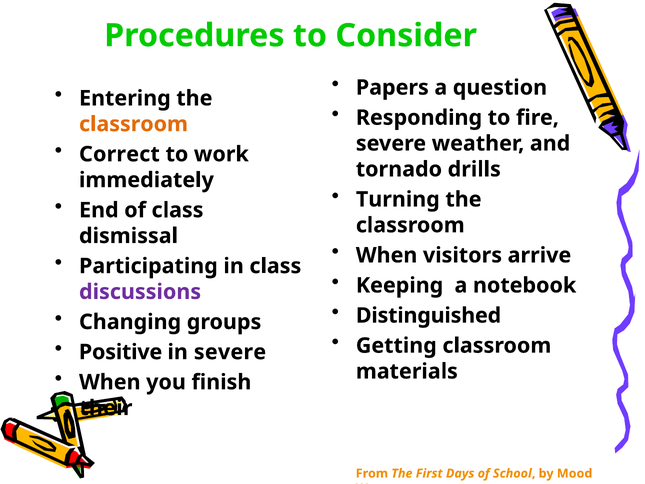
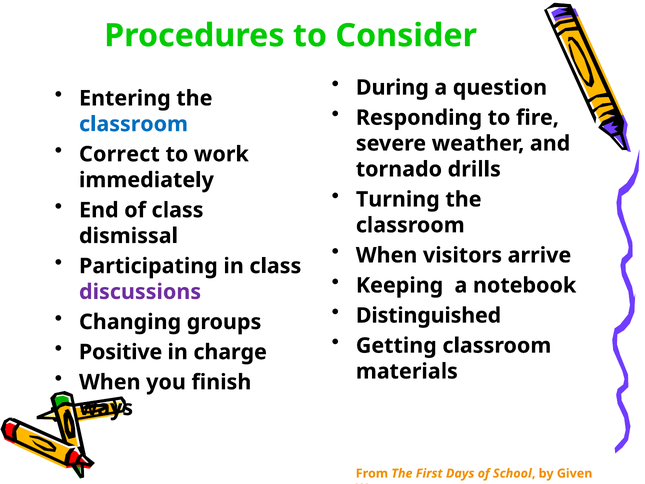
Papers: Papers -> During (392, 88)
classroom colour: orange -> blue (134, 124)
in severe: severe -> charge (230, 352)
their: their -> ways (106, 408)
Mood: Mood -> Given (575, 473)
